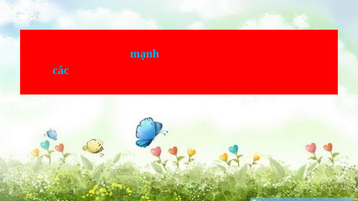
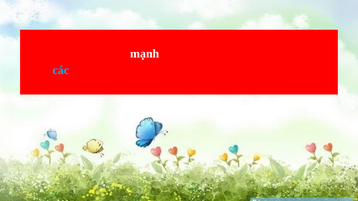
mạnh colour: light blue -> white (145, 54)
